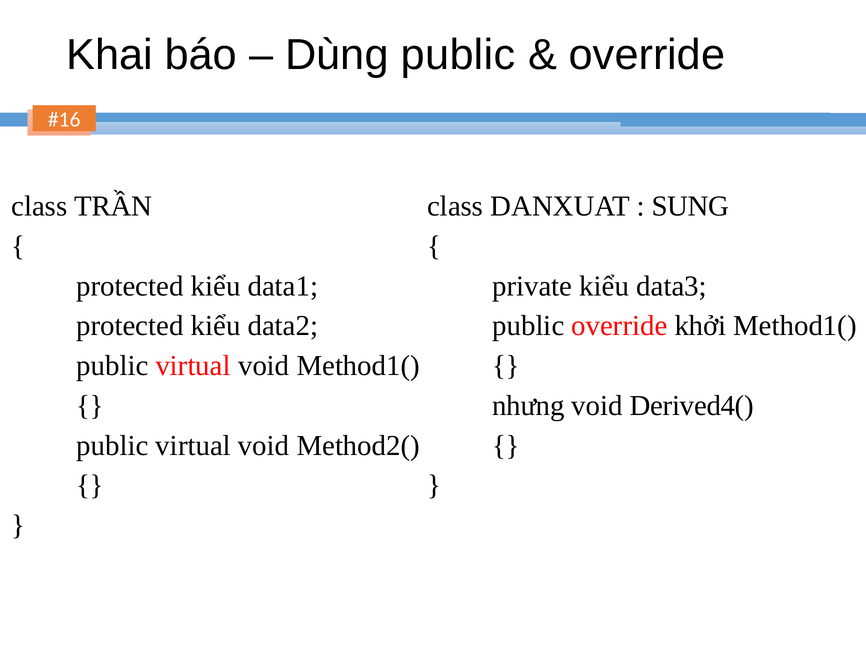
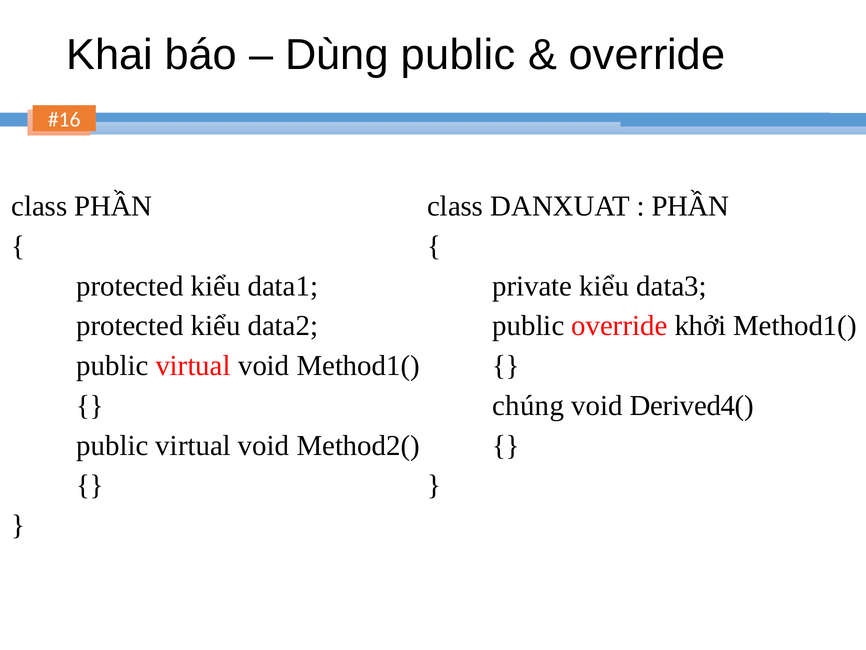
SUNG: SUNG -> PHẦN (690, 206)
class TRẦN: TRẦN -> PHẦN (113, 206)
nhưng: nhưng -> chúng (528, 405)
